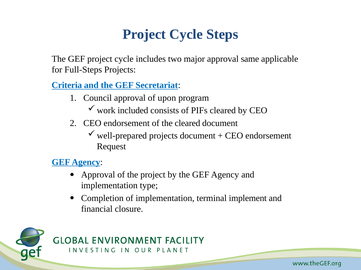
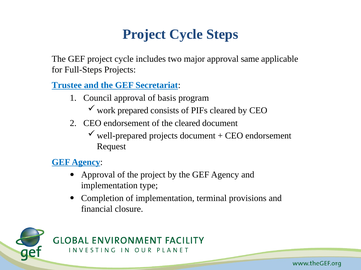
Criteria: Criteria -> Trustee (67, 85)
upon: upon -> basis (167, 98)
included: included -> prepared (133, 111)
implement: implement -> provisions (248, 199)
